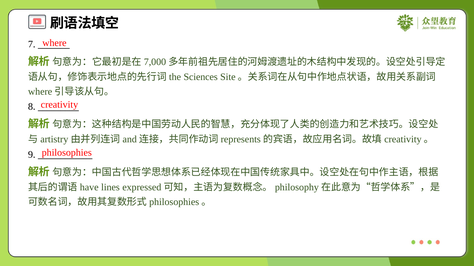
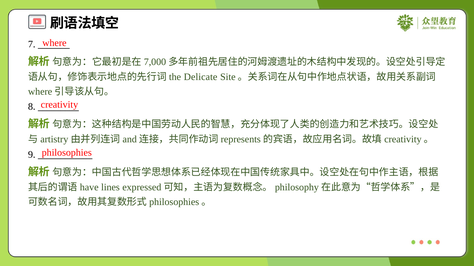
Sciences: Sciences -> Delicate (201, 77)
